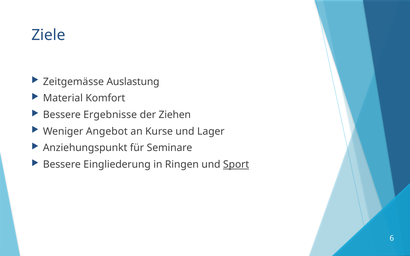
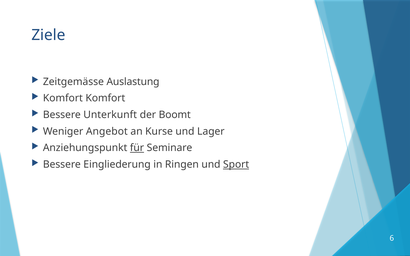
Material: Material -> Komfort (63, 98)
Ergebnisse: Ergebnisse -> Unterkunft (110, 115)
Ziehen: Ziehen -> Boomt (175, 115)
für underline: none -> present (137, 148)
